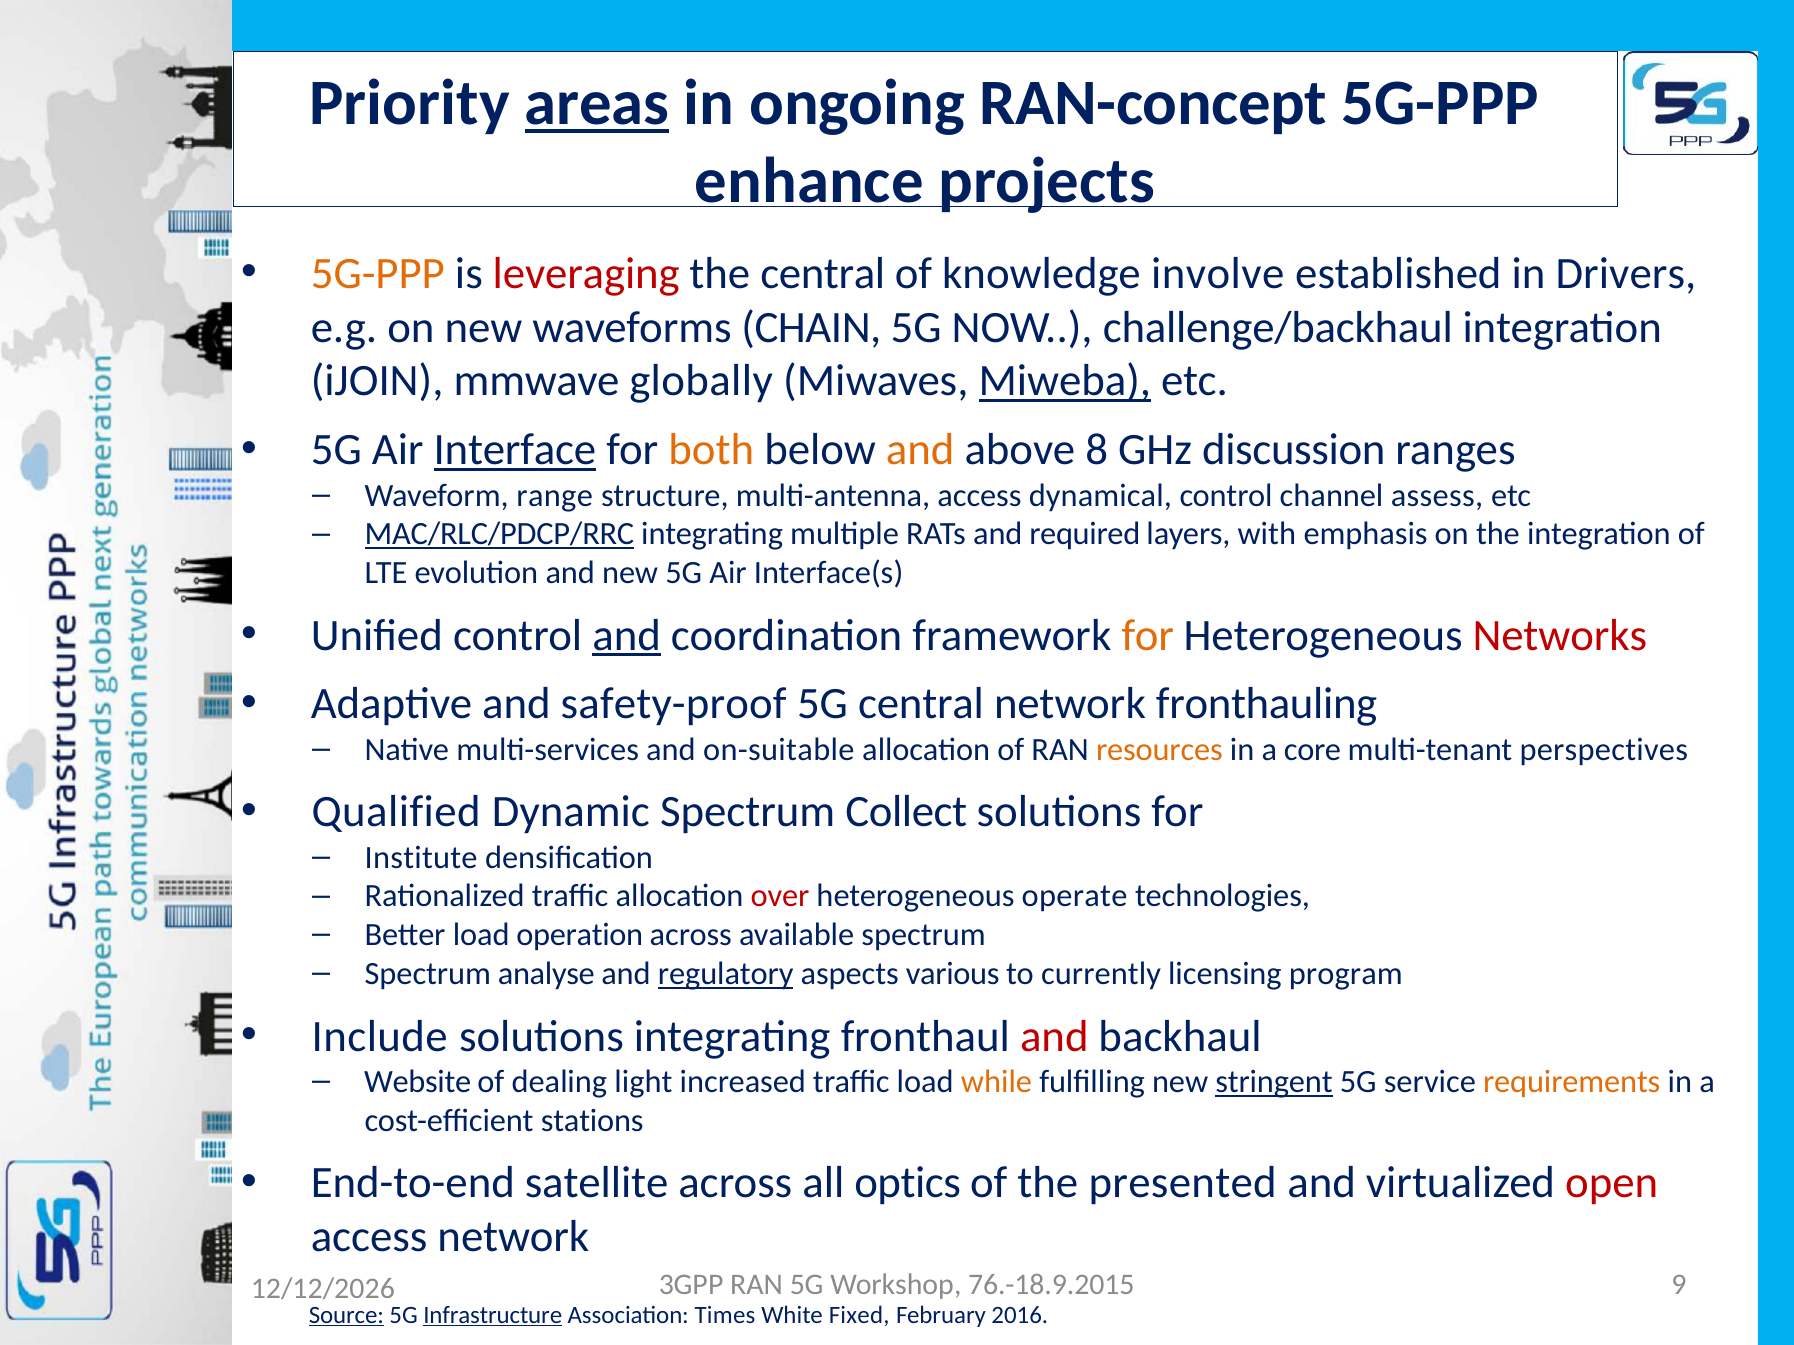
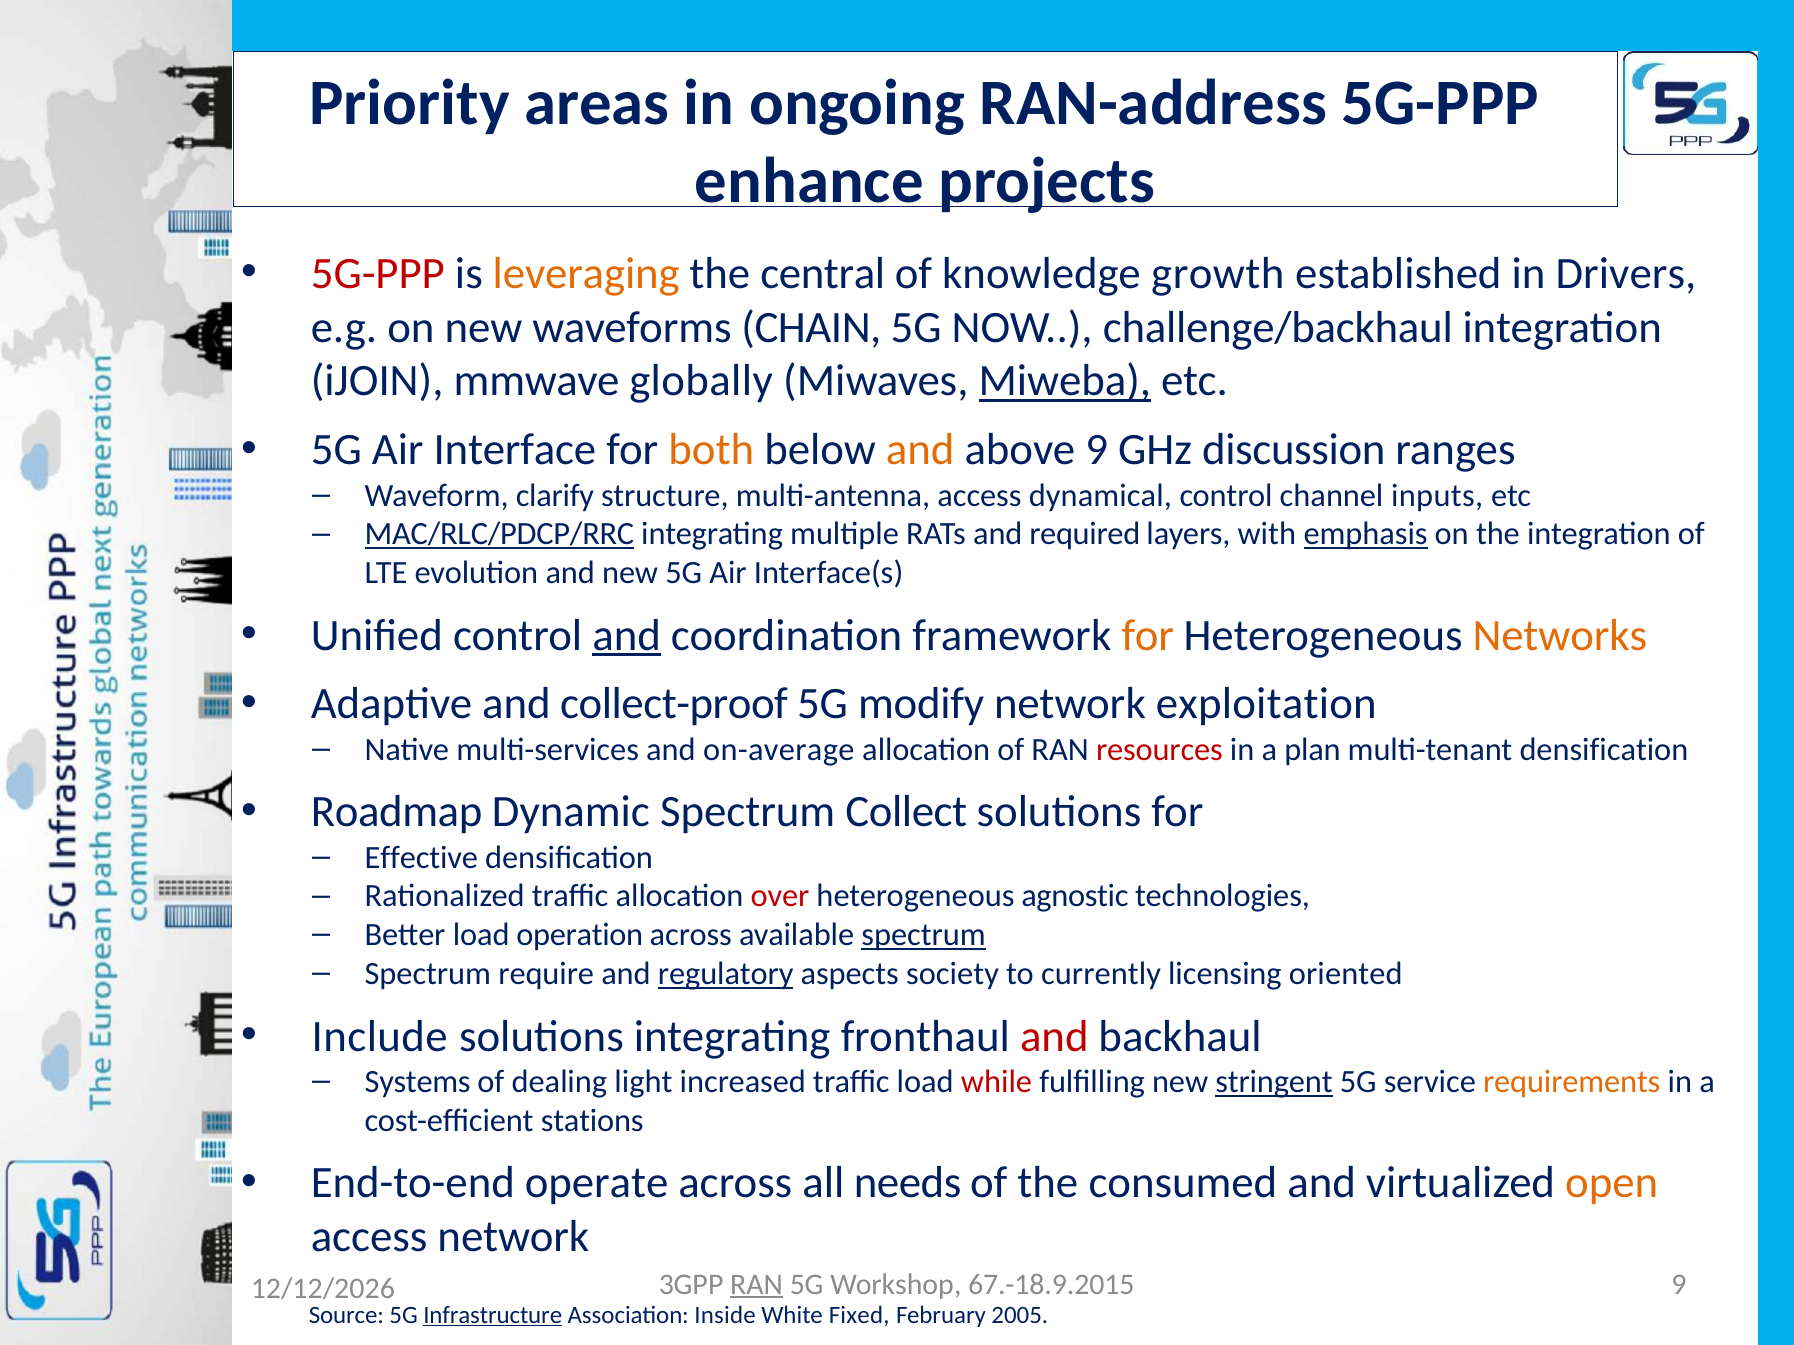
areas underline: present -> none (597, 103)
RAN-concept: RAN-concept -> RAN-address (1153, 103)
5G-PPP colour: orange -> red (378, 274)
leveraging colour: red -> orange (586, 274)
involve: involve -> growth (1218, 274)
Interface underline: present -> none (515, 450)
above 8: 8 -> 9 (1097, 450)
range: range -> clarify (555, 496)
assess: assess -> inputs (1437, 496)
emphasis underline: none -> present (1366, 534)
Networks colour: red -> orange (1560, 636)
safety-proof: safety-proof -> collect-proof (674, 704)
5G central: central -> modify (921, 704)
fronthauling: fronthauling -> exploitation (1266, 704)
on-suitable: on-suitable -> on-average (779, 750)
resources colour: orange -> red (1159, 750)
core: core -> plan (1312, 750)
multi-tenant perspectives: perspectives -> densification (1604, 750)
Qualified: Qualified -> Roadmap (397, 812)
Institute: Institute -> Effective (421, 858)
operate: operate -> agnostic (1075, 897)
spectrum underline: none -> present (924, 935)
analyse: analyse -> require (546, 974)
various: various -> society (952, 974)
program: program -> oriented (1346, 974)
Website: Website -> Systems (418, 1082)
while colour: orange -> red (996, 1082)
satellite: satellite -> operate (597, 1183)
optics: optics -> needs (908, 1183)
presented: presented -> consumed (1183, 1183)
open colour: red -> orange (1612, 1183)
RAN underline: none -> present (756, 1285)
76.-18.9.2015: 76.-18.9.2015 -> 67.-18.9.2015 (1051, 1285)
Source underline: present -> none (346, 1315)
Times: Times -> Inside (725, 1315)
2016: 2016 -> 2005 (1020, 1315)
